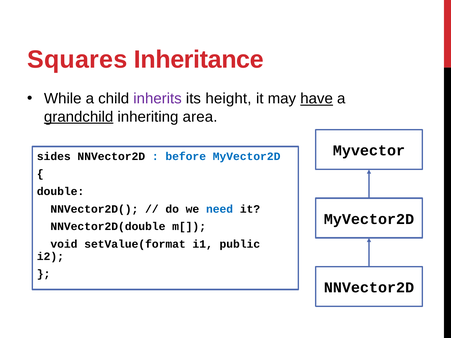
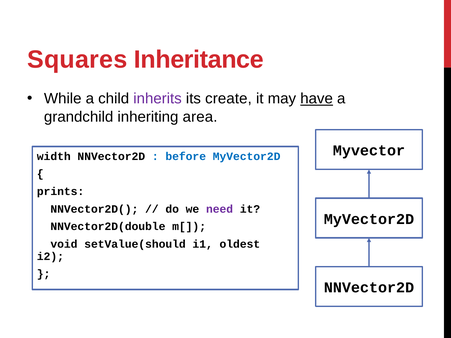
height: height -> create (228, 99)
grandchild underline: present -> none (79, 117)
sides: sides -> width (54, 156)
double: double -> prints (61, 192)
need colour: blue -> purple (220, 209)
setValue(format: setValue(format -> setValue(should (135, 244)
public: public -> oldest (240, 244)
